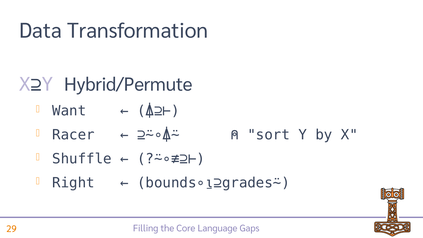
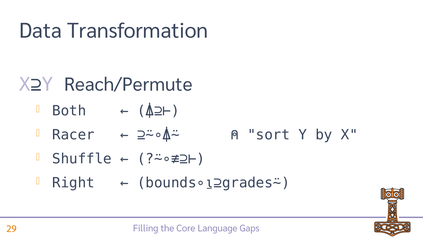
Hybrid/Permute: Hybrid/Permute -> Reach/Permute (128, 85)
Want: Want -> Both (69, 111)
